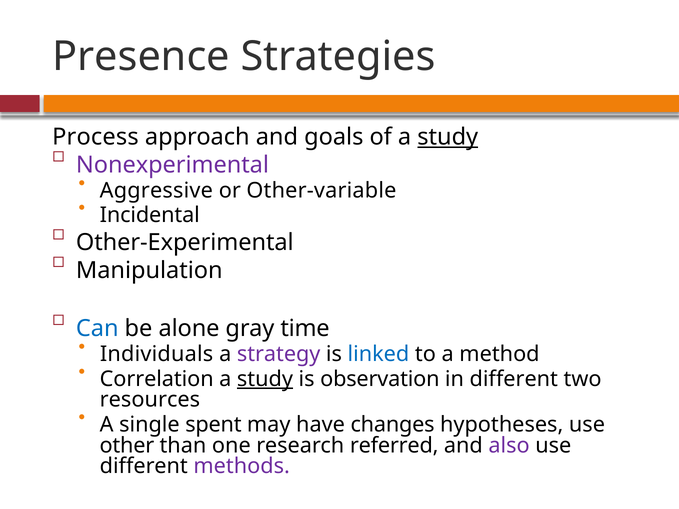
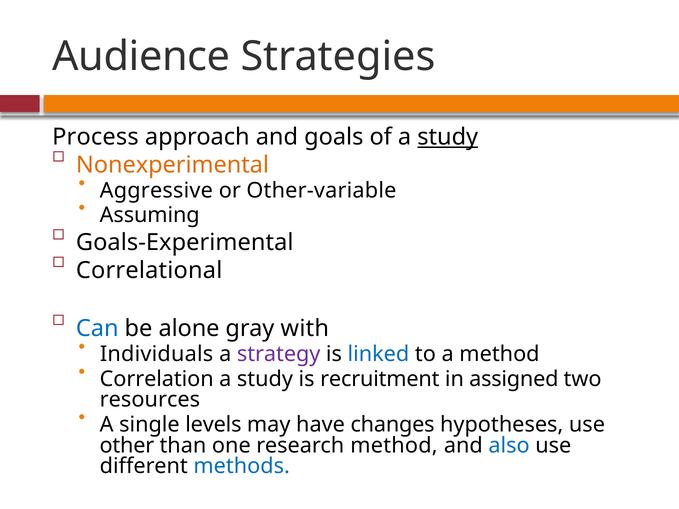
Presence: Presence -> Audience (141, 57)
Nonexperimental colour: purple -> orange (172, 165)
Incidental: Incidental -> Assuming (150, 215)
Other-Experimental: Other-Experimental -> Goals-Experimental (185, 243)
Manipulation: Manipulation -> Correlational (149, 271)
time: time -> with (305, 329)
study underline: present -> none (265, 379)
observation: observation -> recruitment (380, 379)
in different: different -> assigned (514, 379)
spent: spent -> levels (213, 425)
research referred: referred -> method (394, 446)
also colour: purple -> blue (509, 446)
methods colour: purple -> blue (242, 466)
